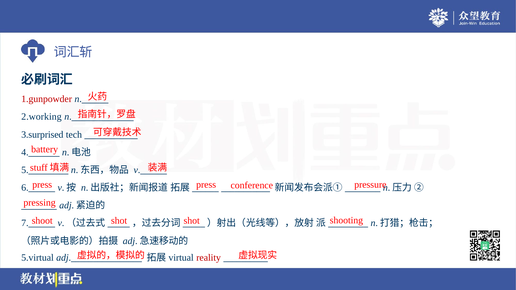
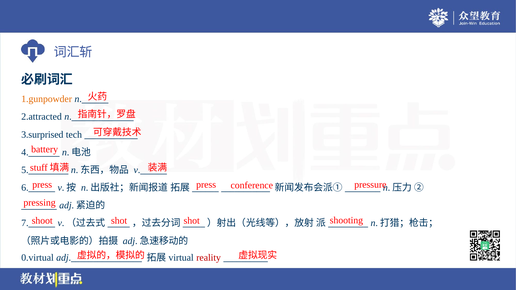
1.gunpowder colour: red -> orange (47, 99)
2.working: 2.working -> 2.attracted (42, 117)
5.virtual: 5.virtual -> 0.virtual (37, 258)
